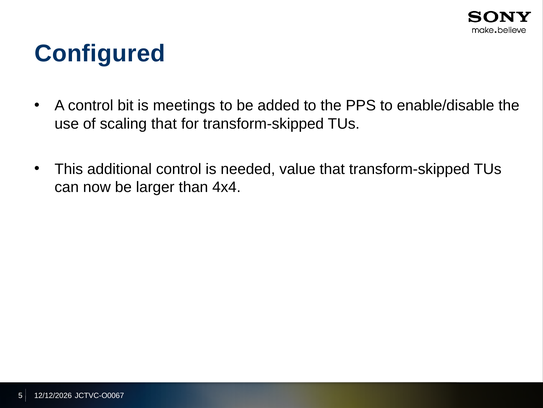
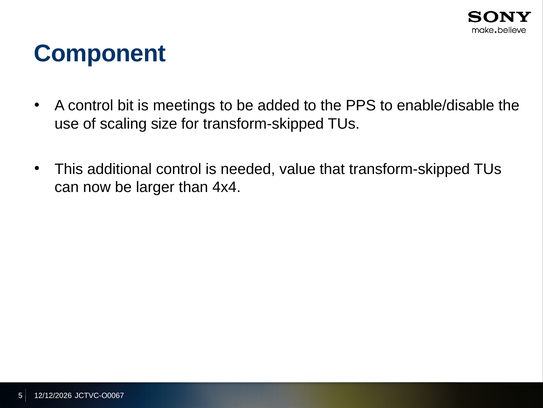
Configured: Configured -> Component (100, 53)
scaling that: that -> size (164, 124)
